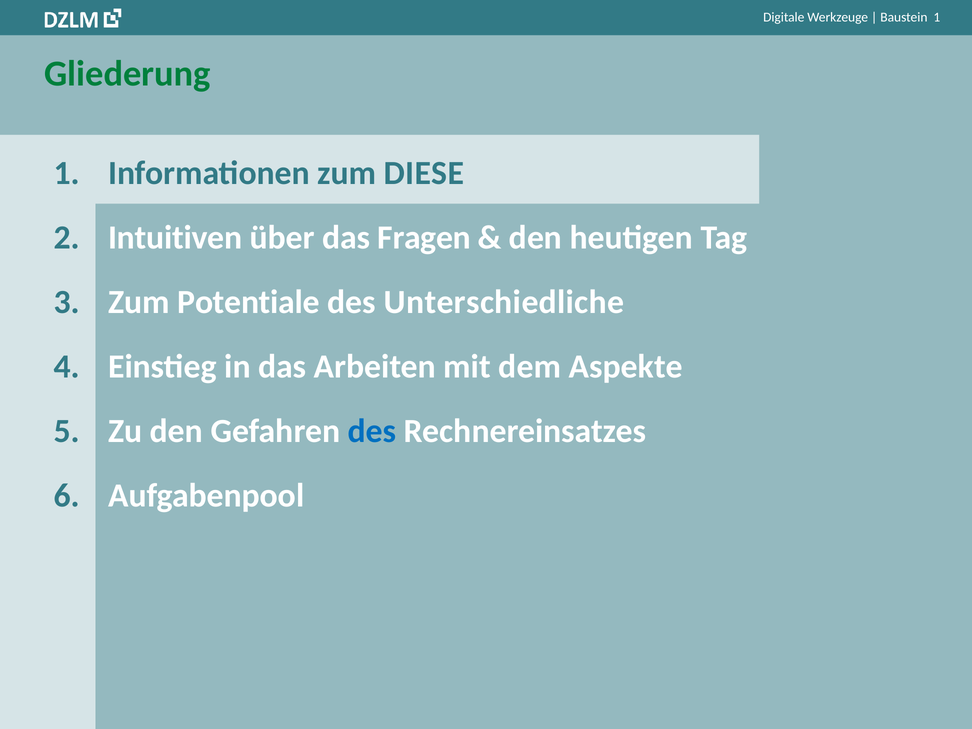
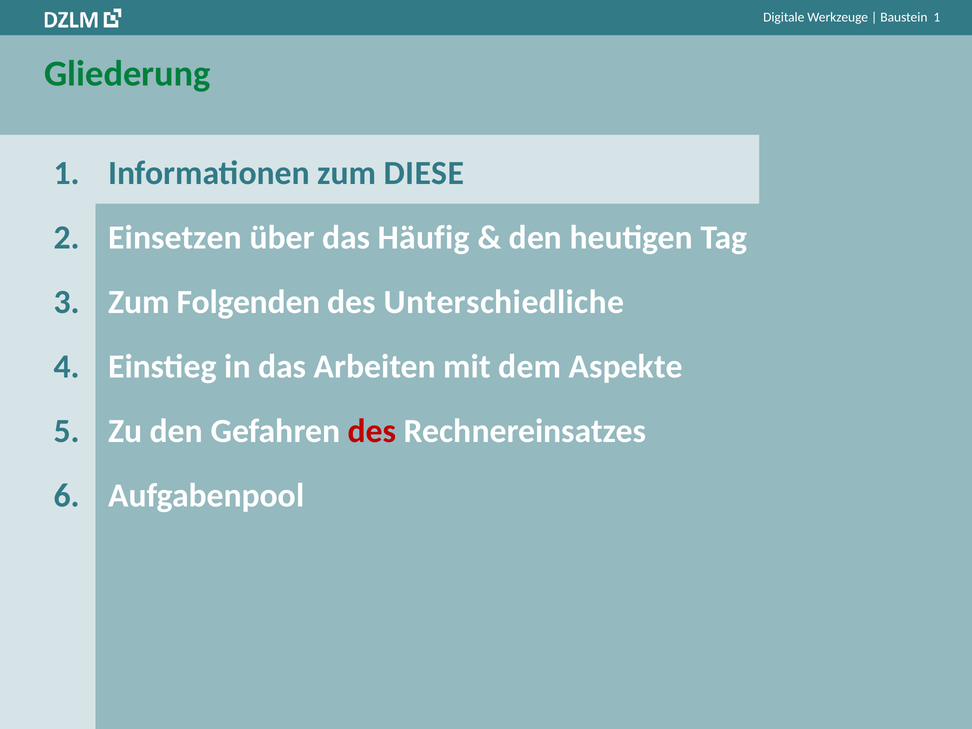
Intuitiven: Intuitiven -> Einsetzen (175, 238)
Fragen: Fragen -> Häufig (424, 238)
Potentiale: Potentiale -> Folgenden (249, 302)
des colour: blue -> red (372, 431)
